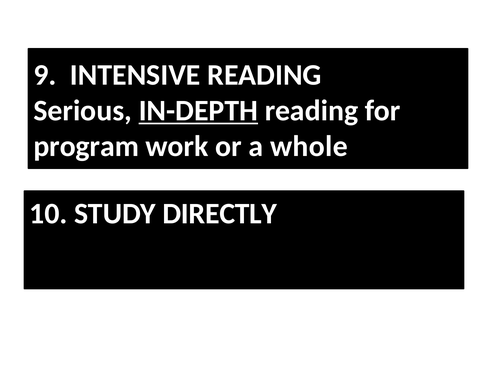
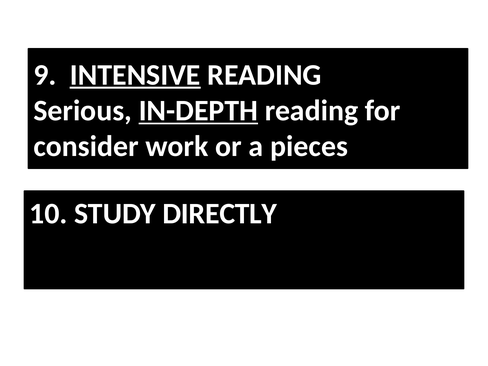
INTENSIVE underline: none -> present (135, 75)
program: program -> consider (86, 146)
whole: whole -> pieces (309, 146)
